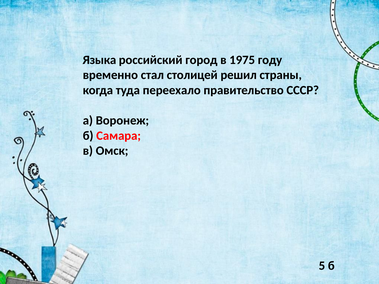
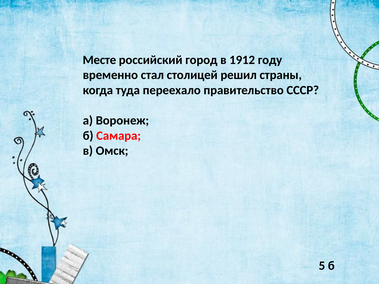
Языка: Языка -> Месте (99, 60)
1975: 1975 -> 1912 (242, 60)
